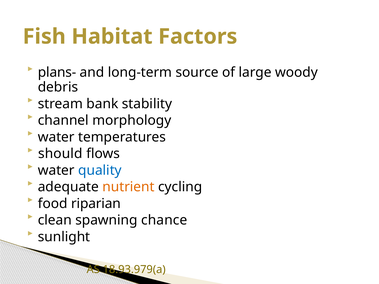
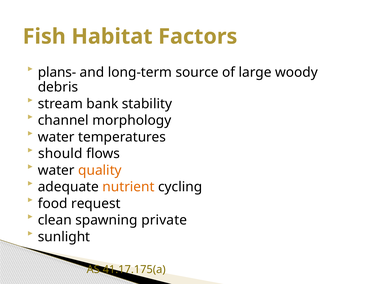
quality colour: blue -> orange (100, 170)
riparian: riparian -> request (96, 204)
chance: chance -> private (164, 220)
18.93.979(a: 18.93.979(a -> 41.17.175(a (134, 270)
